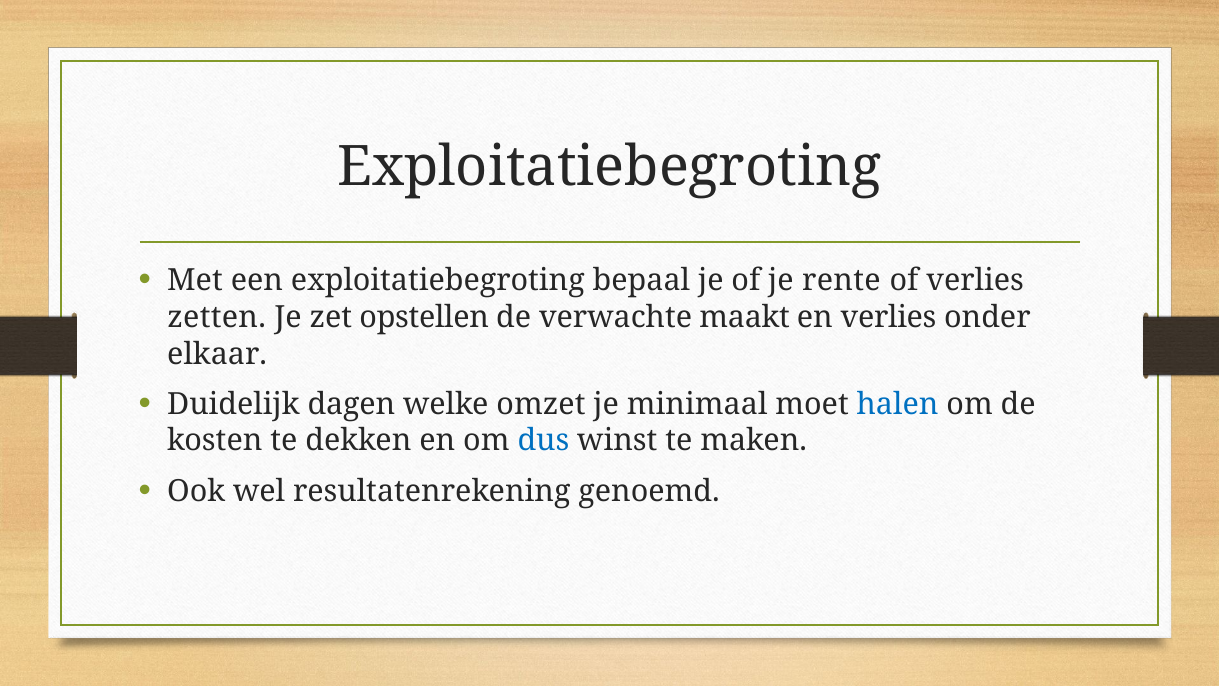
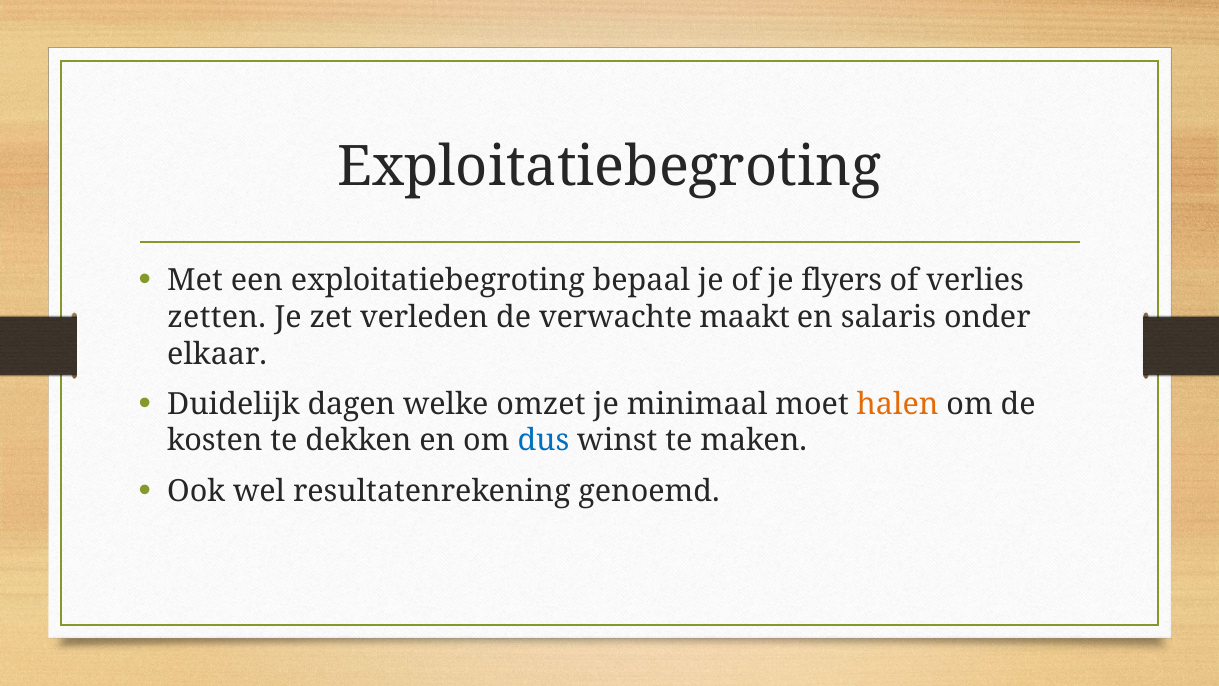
rente: rente -> flyers (842, 281)
opstellen: opstellen -> verleden (424, 317)
en verlies: verlies -> salaris (888, 317)
halen colour: blue -> orange (898, 404)
